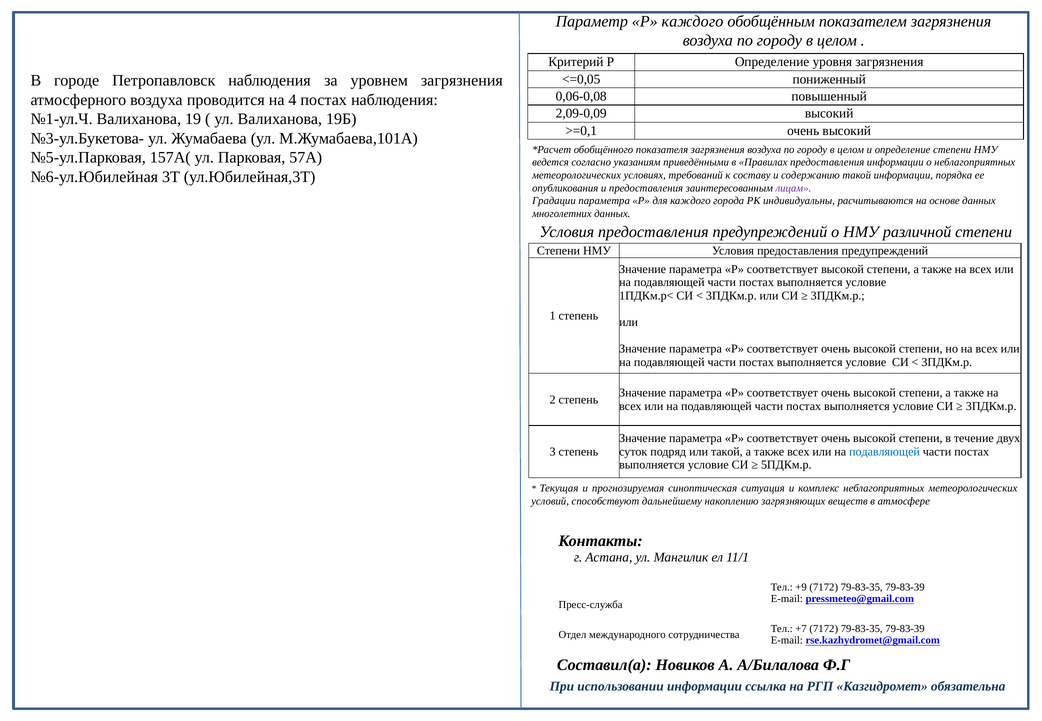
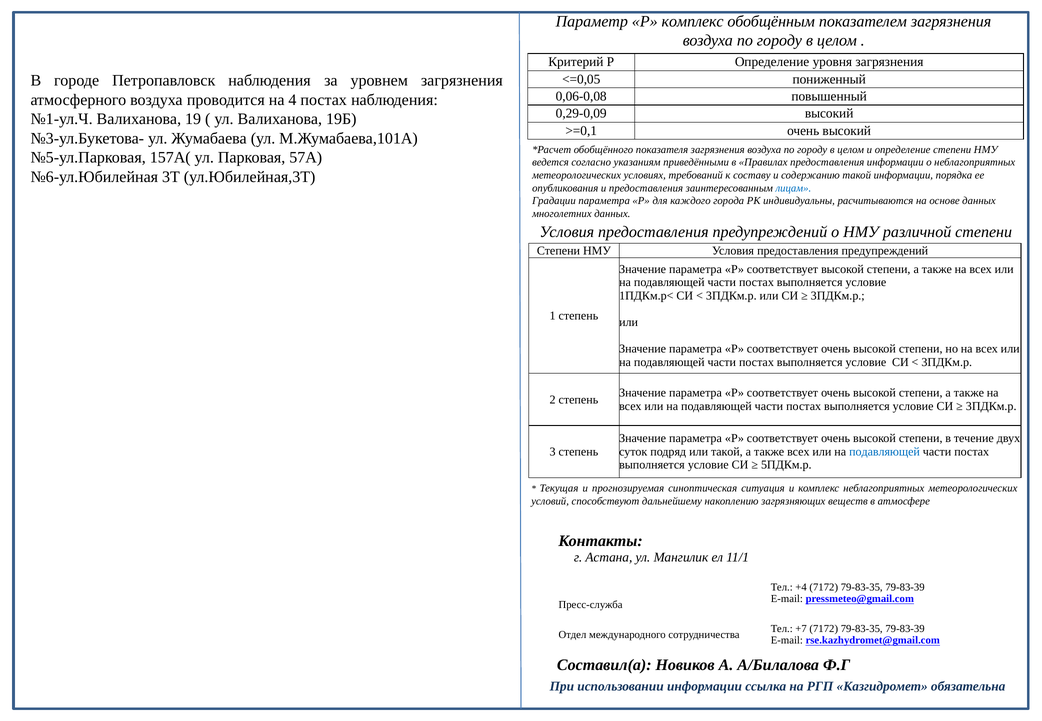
Р каждого: каждого -> комплекс (693, 21)
2,09-0,09: 2,09-0,09 -> 0,29-0,09 (581, 114)
лицам colour: purple -> blue (793, 188)
+9: +9 -> +4 (801, 587)
